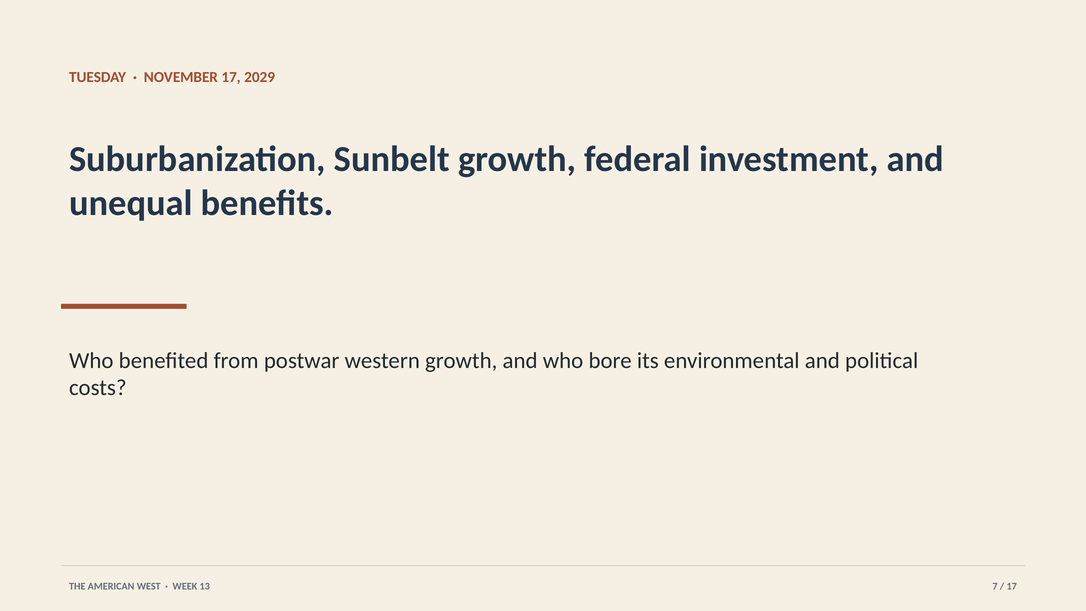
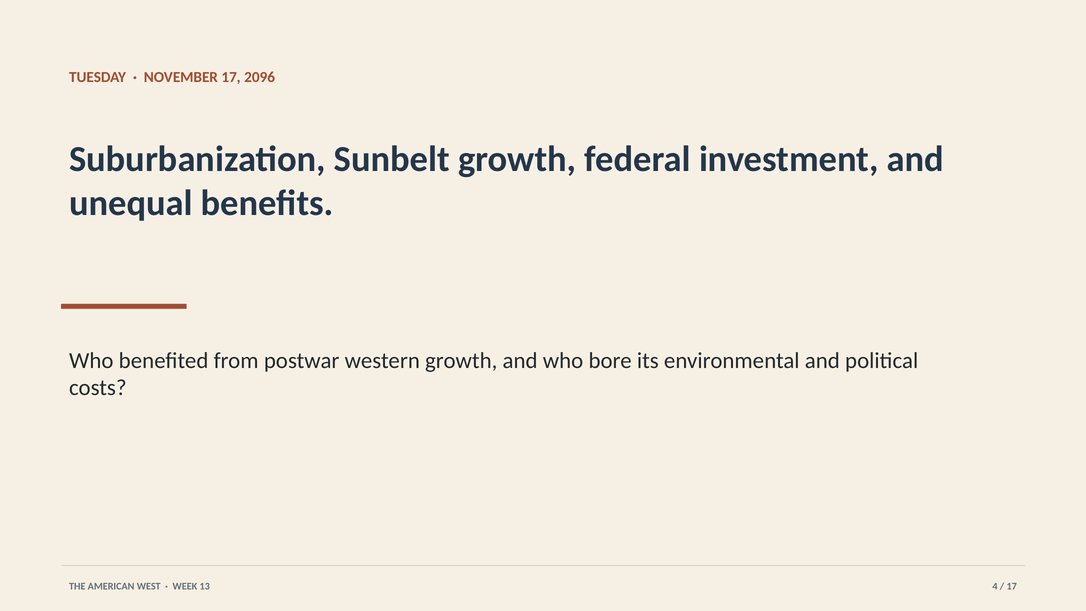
2029: 2029 -> 2096 (260, 77)
7: 7 -> 4 (995, 586)
